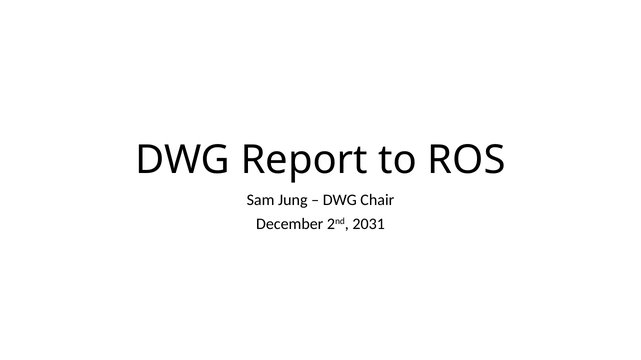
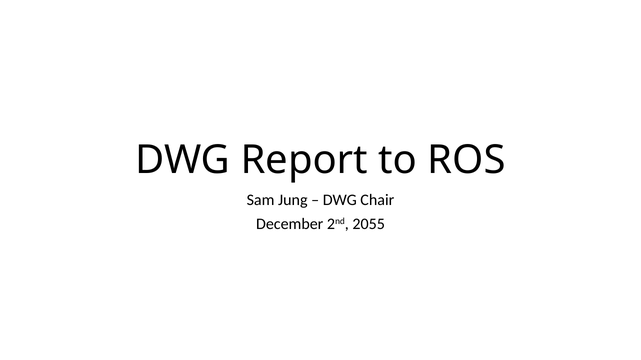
2031: 2031 -> 2055 (369, 224)
